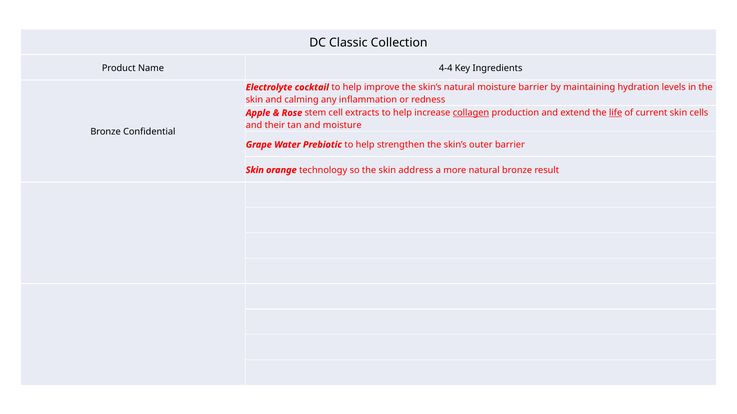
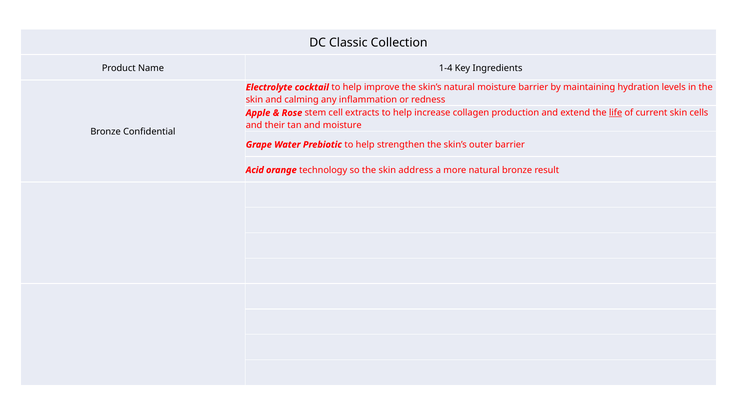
4-4: 4-4 -> 1-4 (446, 68)
collagen underline: present -> none (471, 113)
Skin: Skin -> Acid (255, 170)
